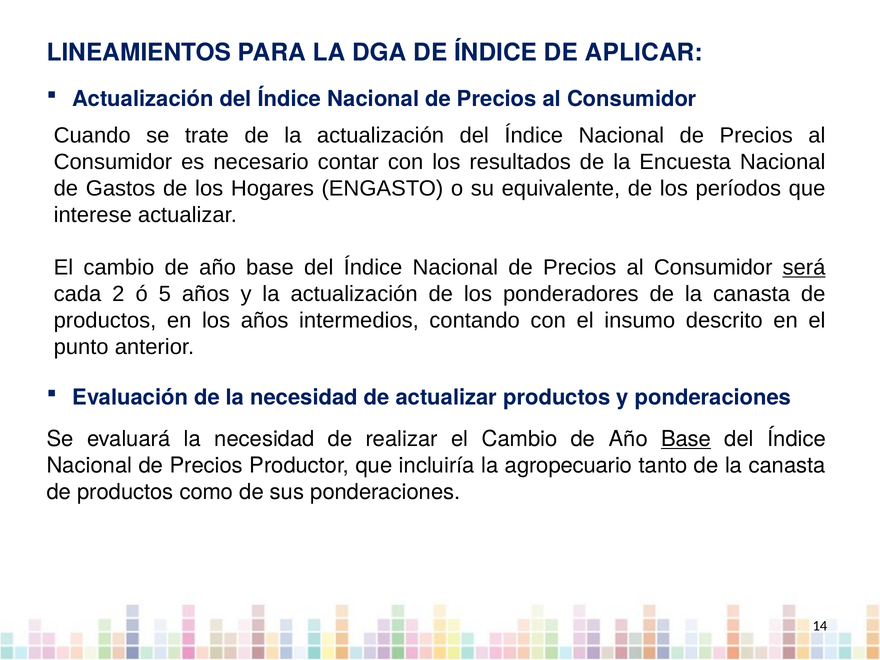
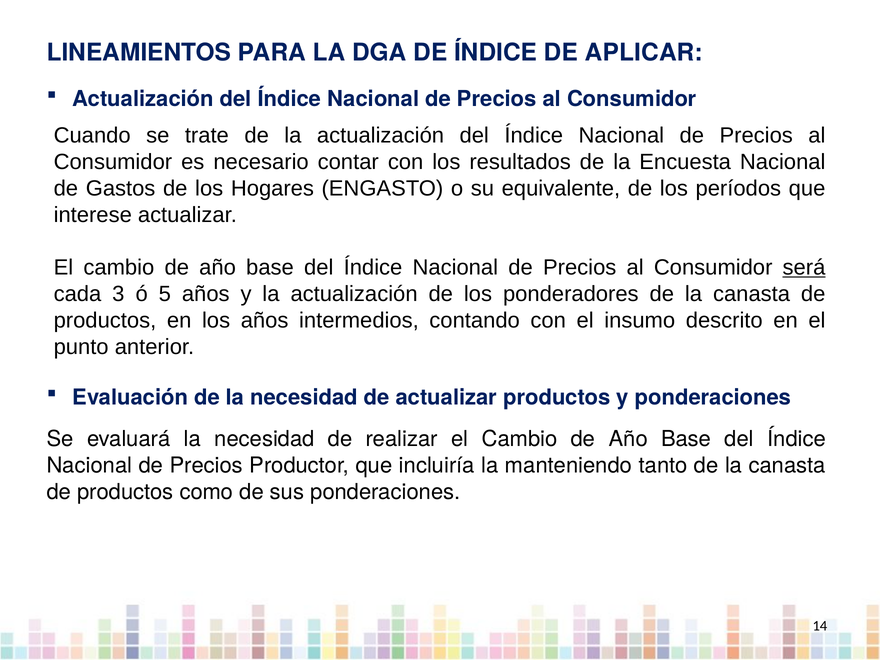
2: 2 -> 3 (118, 294)
Base underline: present -> none (686, 439)
agropecuario: agropecuario -> manteniendo (569, 466)
